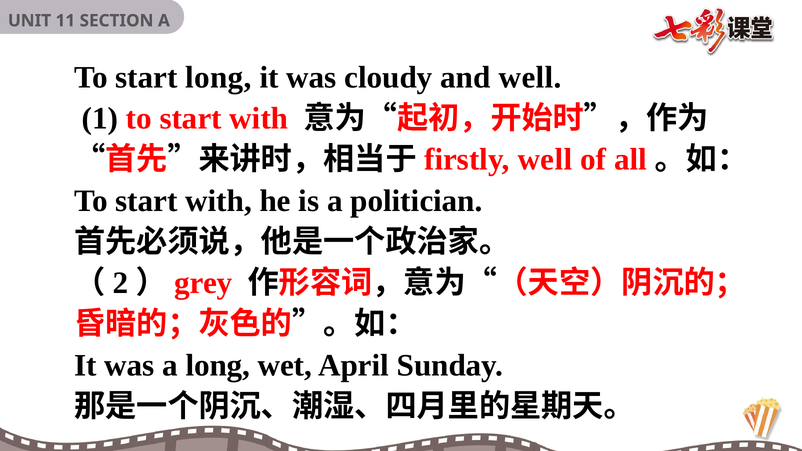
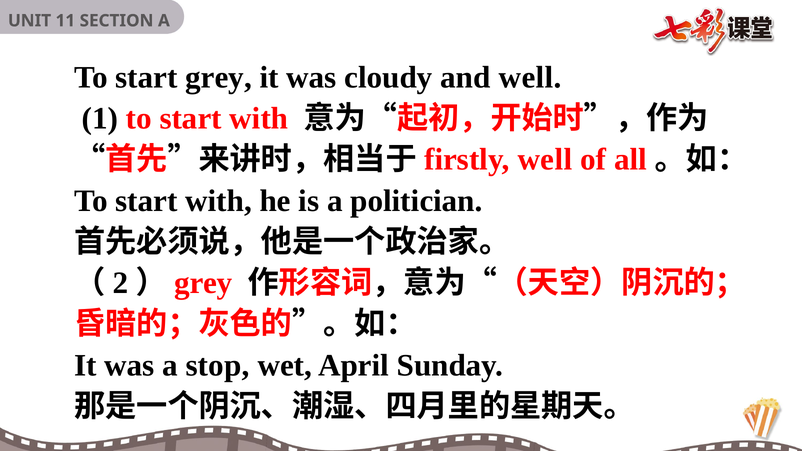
start long: long -> grey (219, 77)
a long: long -> stop (218, 365)
